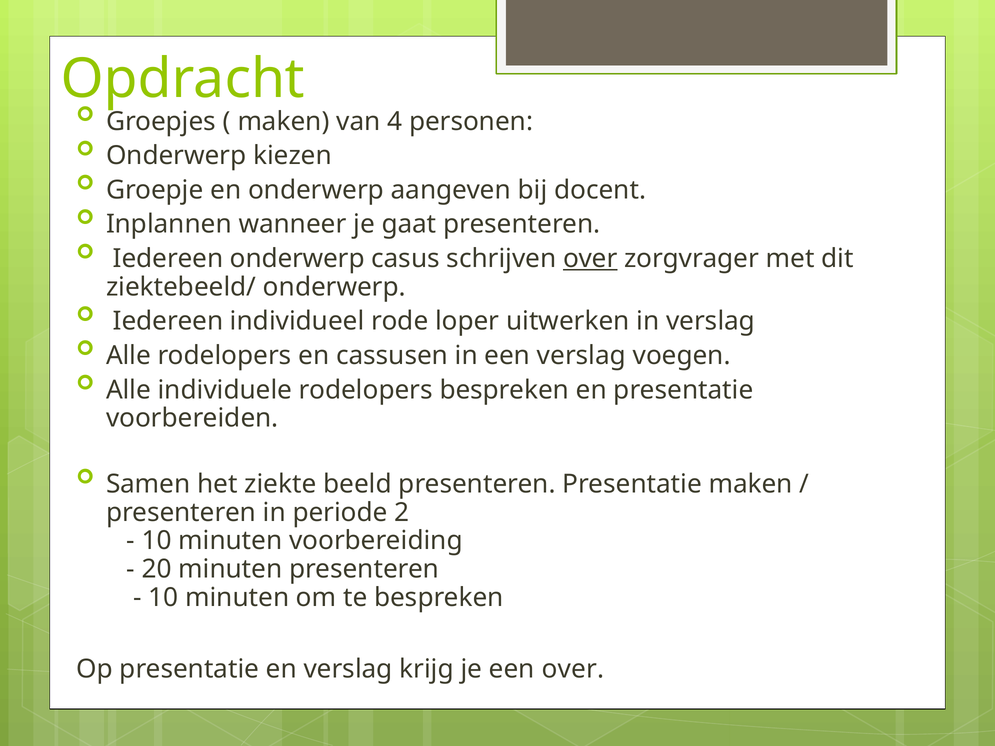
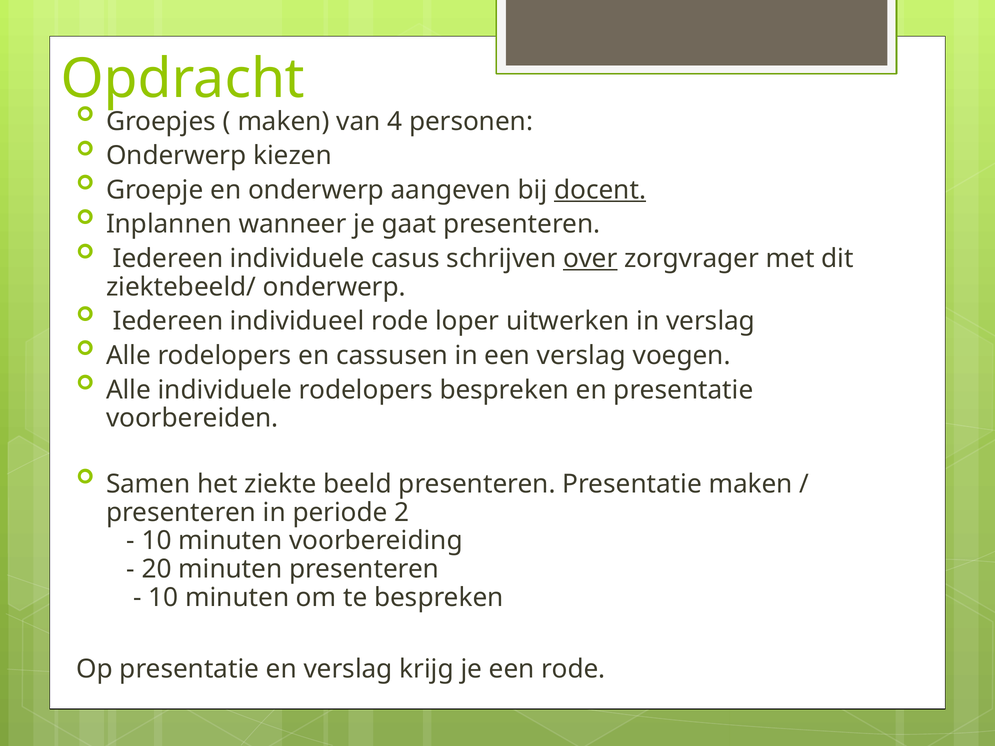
docent underline: none -> present (600, 190)
Iedereen onderwerp: onderwerp -> individuele (297, 259)
een over: over -> rode (573, 669)
